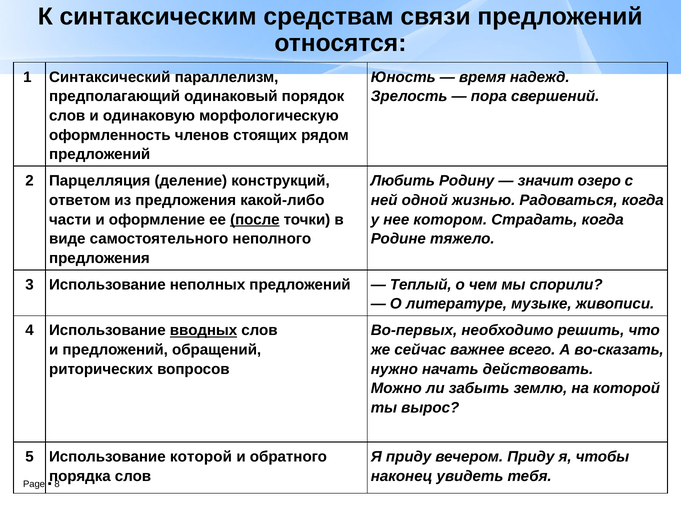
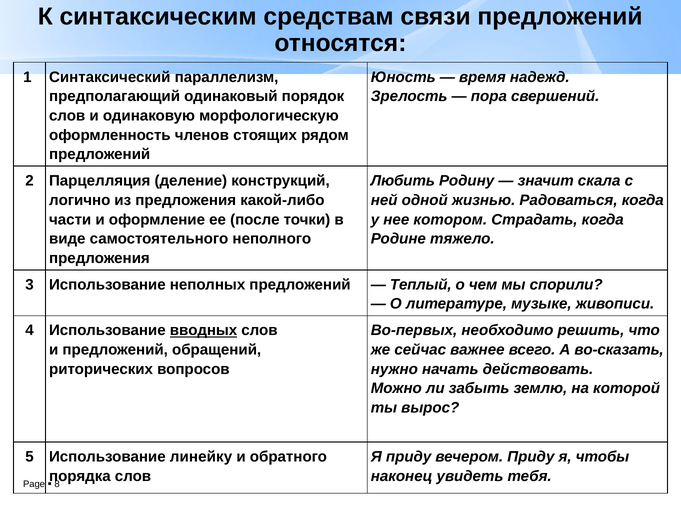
озеро: озеро -> скала (599, 181)
ответом: ответом -> логично (80, 200)
после underline: present -> none (255, 219)
Использование которой: которой -> линейку (201, 457)
